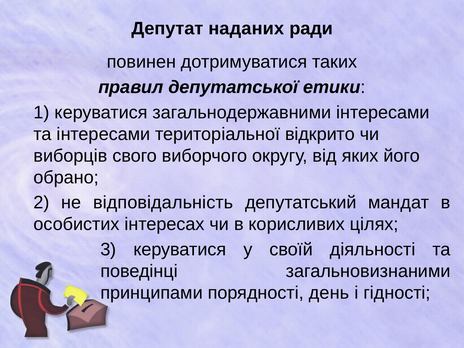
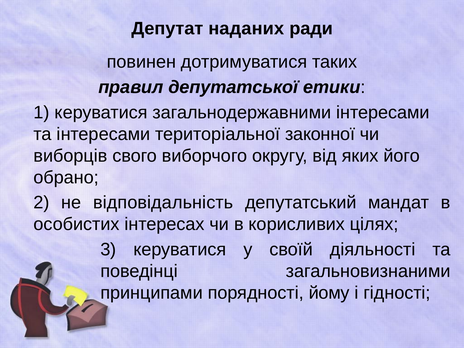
відкрито: відкрито -> законної (320, 134)
день: день -> йому (329, 293)
